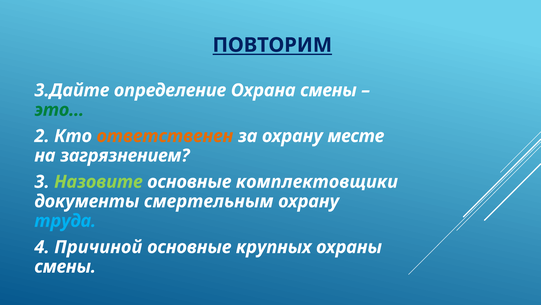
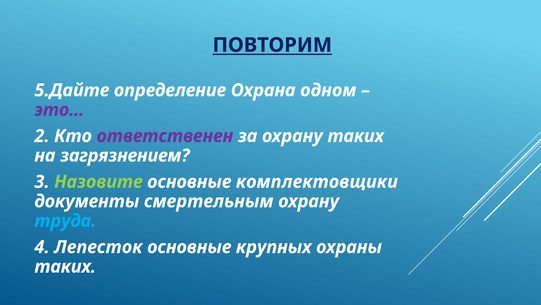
3.Дайте: 3.Дайте -> 5.Дайте (72, 90)
Охрана смены: смены -> одном (328, 90)
это… colour: green -> purple (59, 110)
ответственен colour: orange -> purple (165, 136)
охрану месте: месте -> таких (356, 136)
Причиной: Причиной -> Лепесток (98, 247)
смены: смены -> таких (65, 266)
